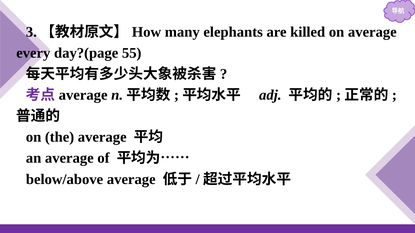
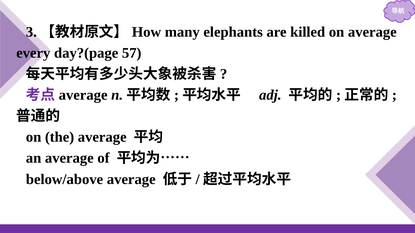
55: 55 -> 57 (132, 53)
